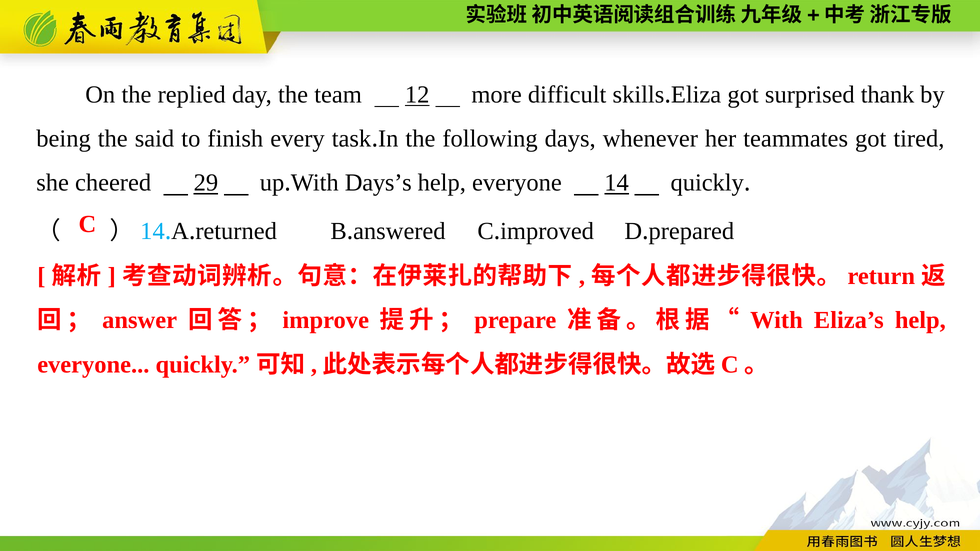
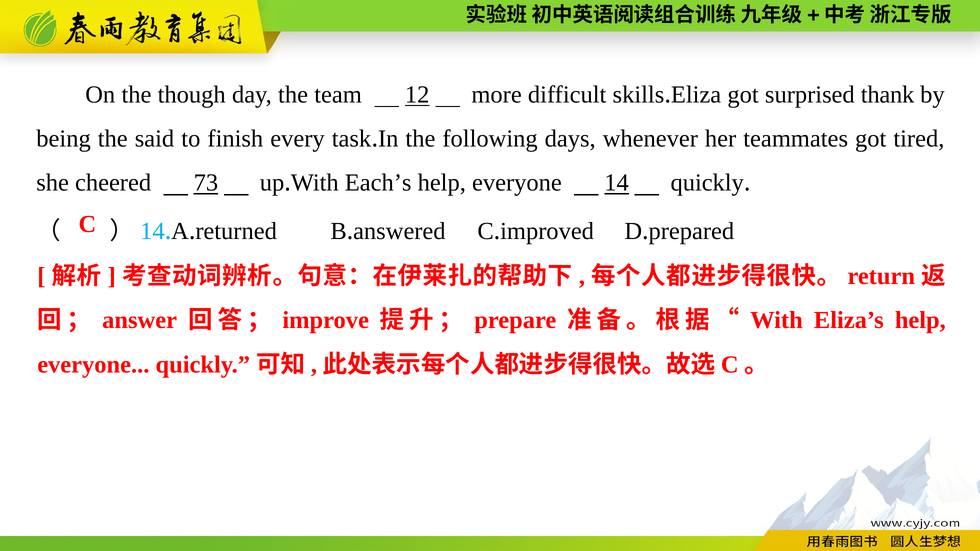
replied: replied -> though (192, 95)
29: 29 -> 73 (206, 183)
Days’s: Days’s -> Each’s (378, 183)
